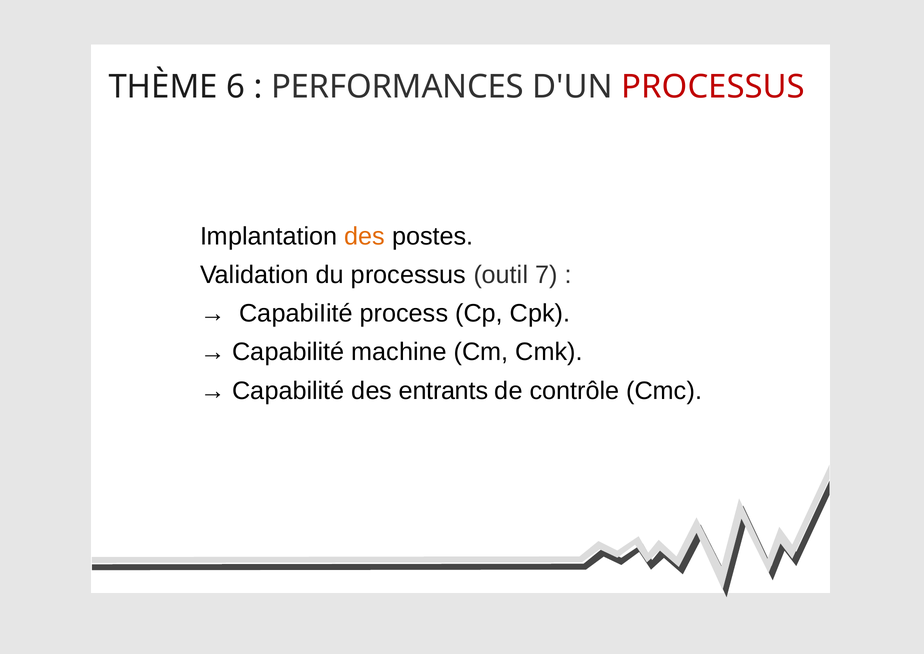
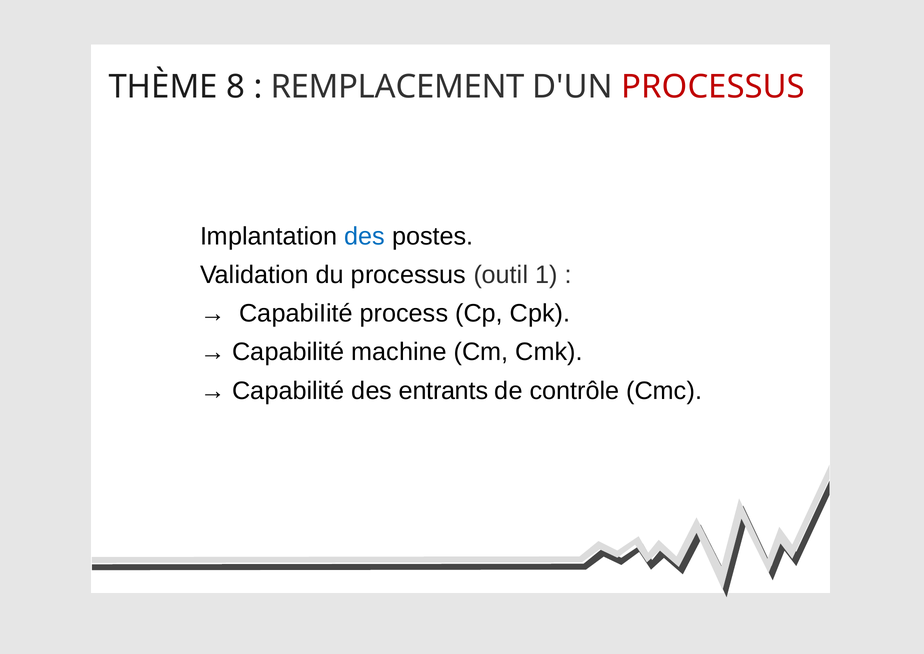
6: 6 -> 8 (236, 87)
PERFORMANCES: PERFORMANCES -> REMPLACEMENT (398, 87)
des colour: orange -> blue (365, 236)
7: 7 -> 1 (546, 275)
